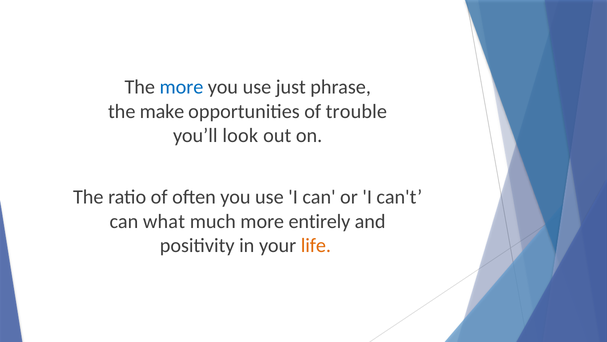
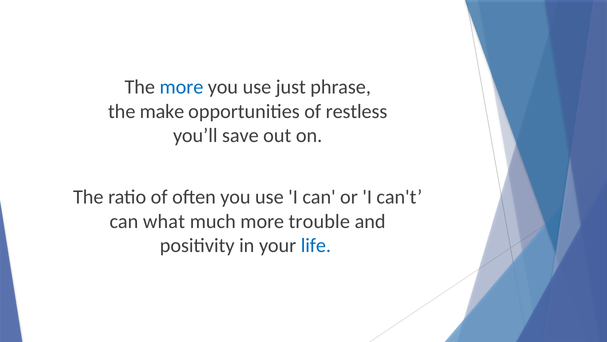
trouble: trouble -> restless (356, 111)
look: look -> save (240, 135)
entirely: entirely -> trouble (319, 221)
life colour: orange -> blue (316, 245)
